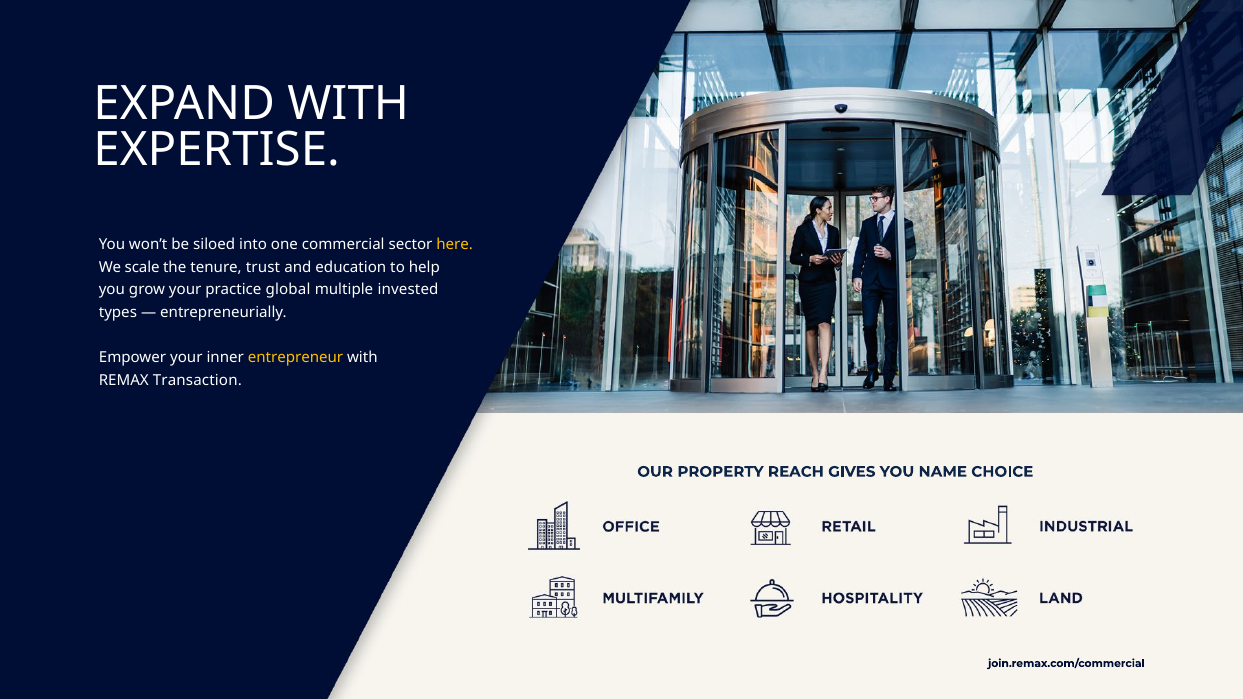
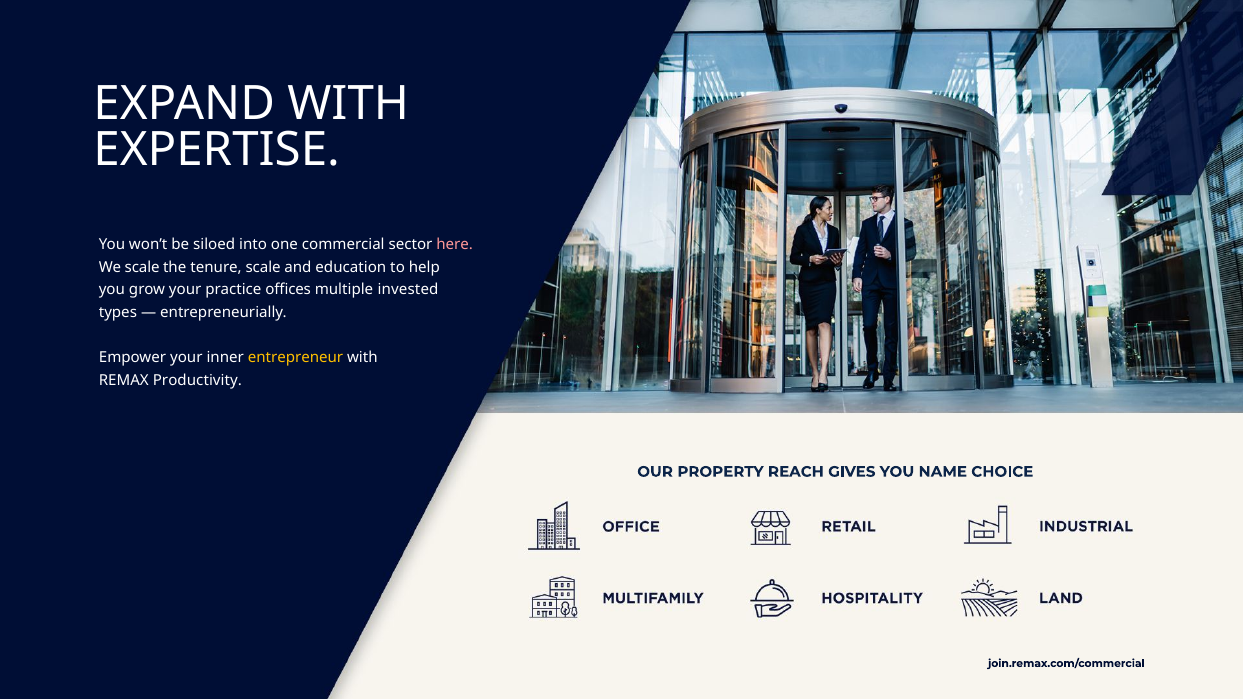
here colour: yellow -> pink (455, 244)
tenure trust: trust -> scale (263, 267)
global: global -> offices (288, 290)
Transaction: Transaction -> Productivity (197, 380)
